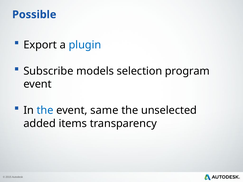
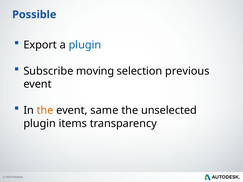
models: models -> moving (95, 71)
program: program -> previous (187, 71)
the colour: blue -> orange (45, 110)
added: added -> plugin (40, 124)
